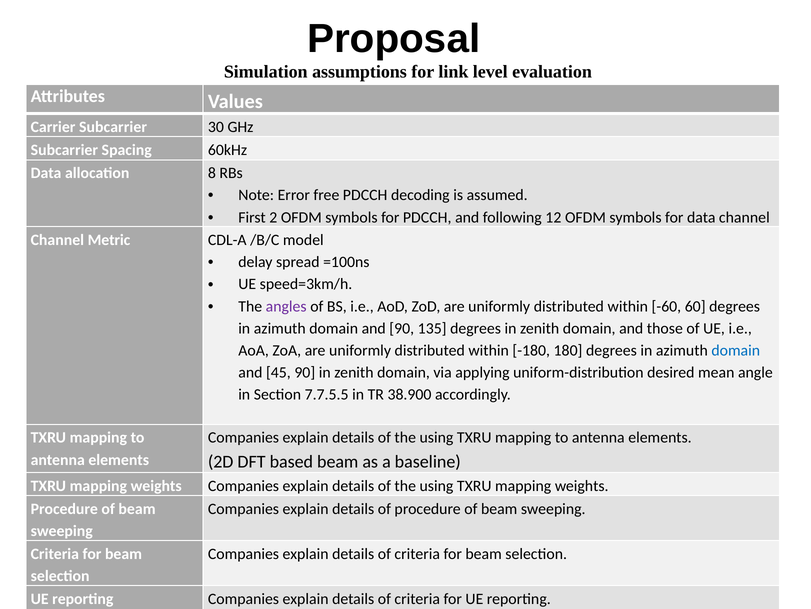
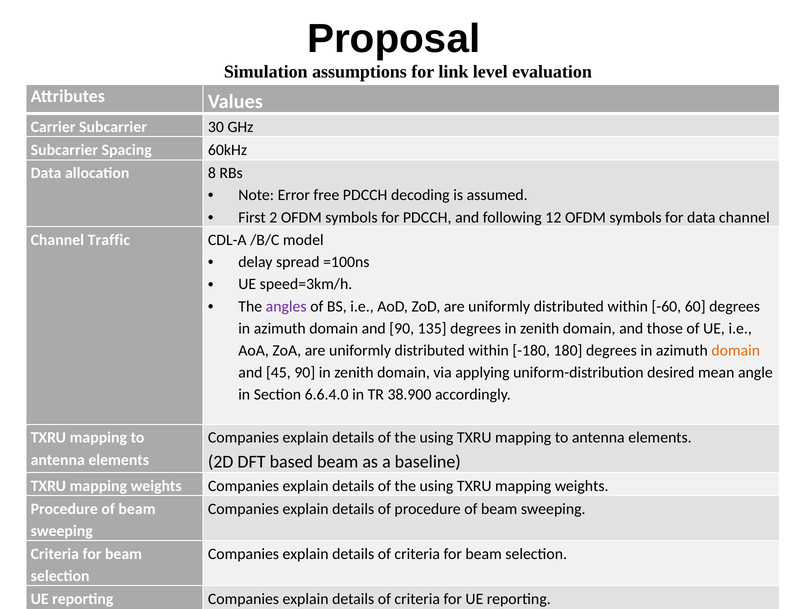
Metric: Metric -> Traffic (109, 240)
domain colour: blue -> orange (736, 350)
7.7.5.5: 7.7.5.5 -> 6.6.4.0 (327, 394)
